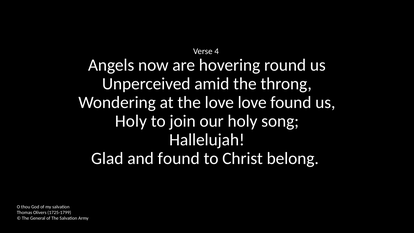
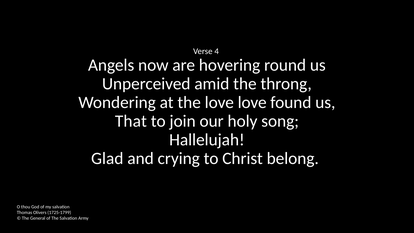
Holy: Holy -> That (131, 121)
and found: found -> crying (179, 158)
